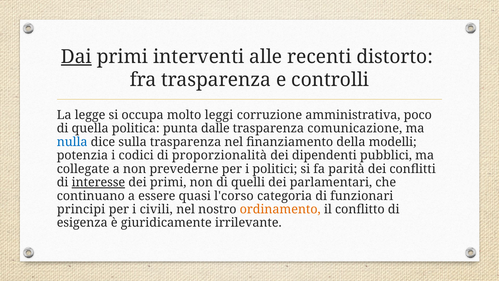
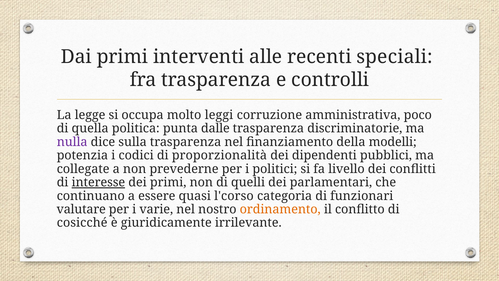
Dai underline: present -> none (76, 57)
distorto: distorto -> speciali (395, 57)
comunicazione: comunicazione -> discriminatorie (355, 128)
nulla colour: blue -> purple (72, 142)
parità: parità -> livello (346, 169)
principi: principi -> valutare (81, 209)
civili: civili -> varie (156, 209)
esigenza: esigenza -> cosicché (82, 223)
